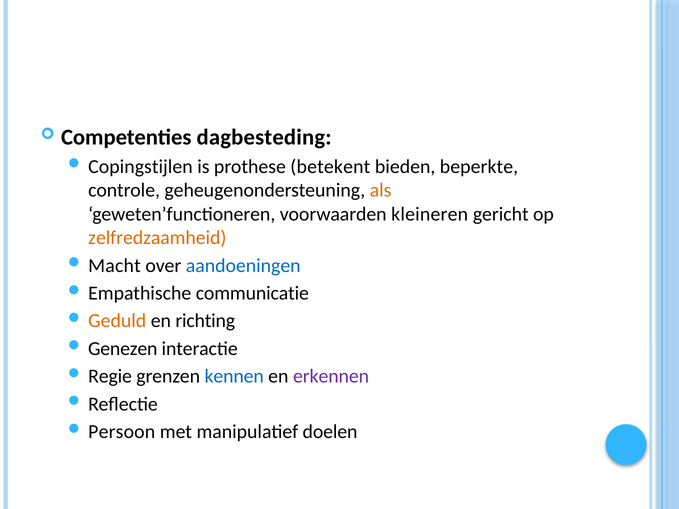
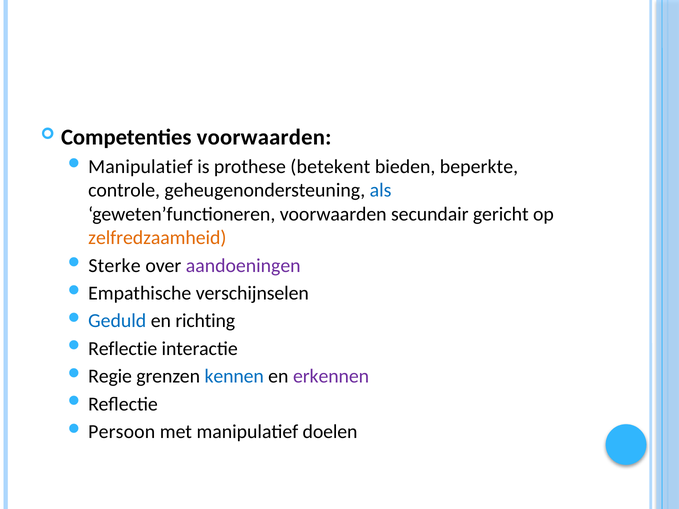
Competenties dagbesteding: dagbesteding -> voorwaarden (264, 137)
Copingstijlen: Copingstijlen -> Manipulatief (140, 167)
als colour: orange -> blue (381, 190)
kleineren: kleineren -> secundair (430, 214)
Macht: Macht -> Sterke (115, 266)
aandoeningen colour: blue -> purple (243, 266)
communicatie: communicatie -> verschijnselen (252, 293)
Geduld colour: orange -> blue (117, 321)
Genezen: Genezen -> Reflectie (123, 349)
